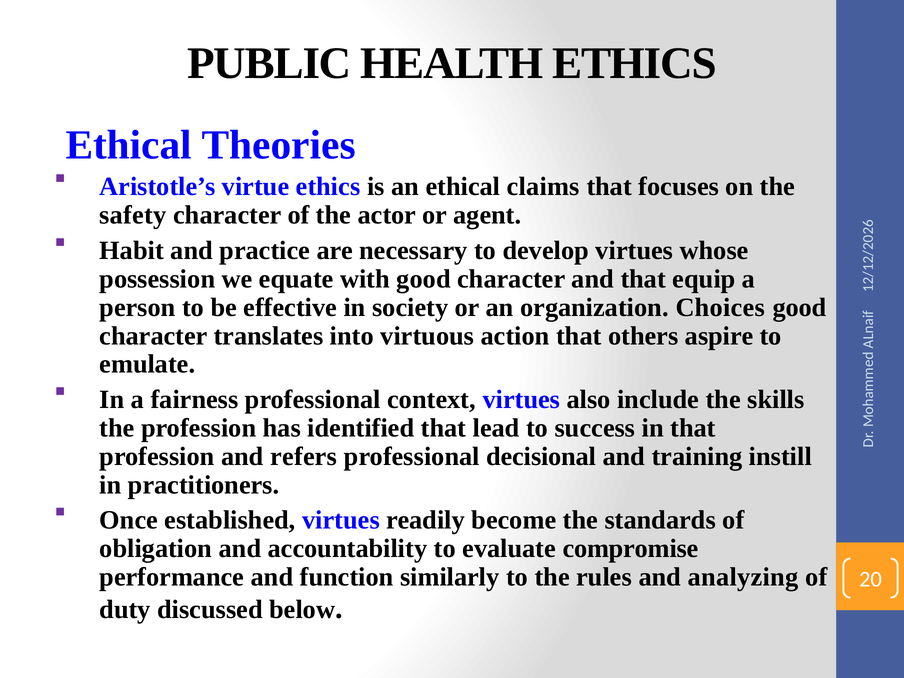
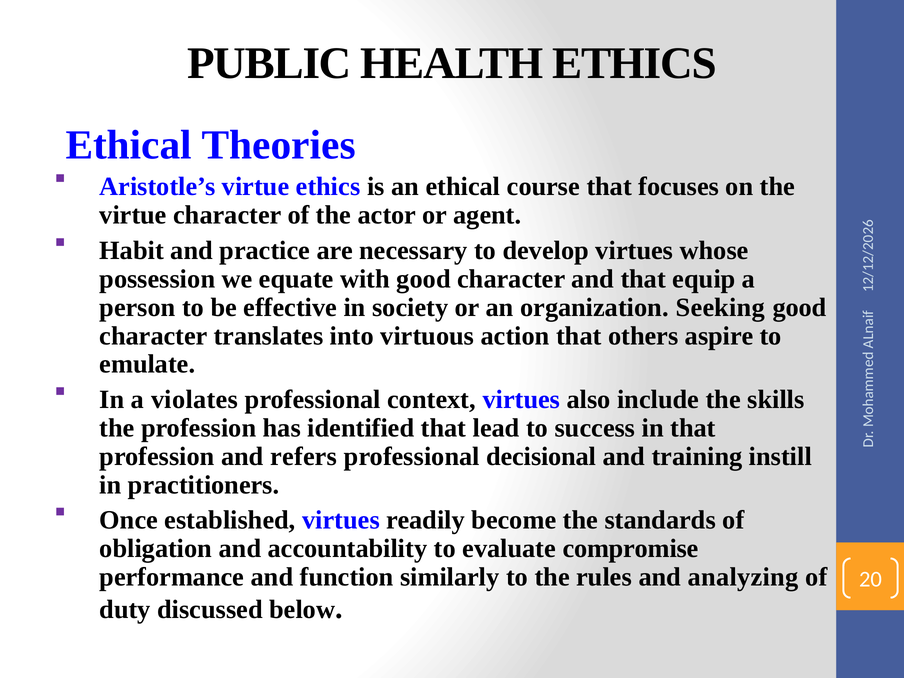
claims: claims -> course (543, 187)
safety: safety -> virtue (133, 215)
Choices: Choices -> Seeking (720, 307)
fairness: fairness -> violates (194, 400)
